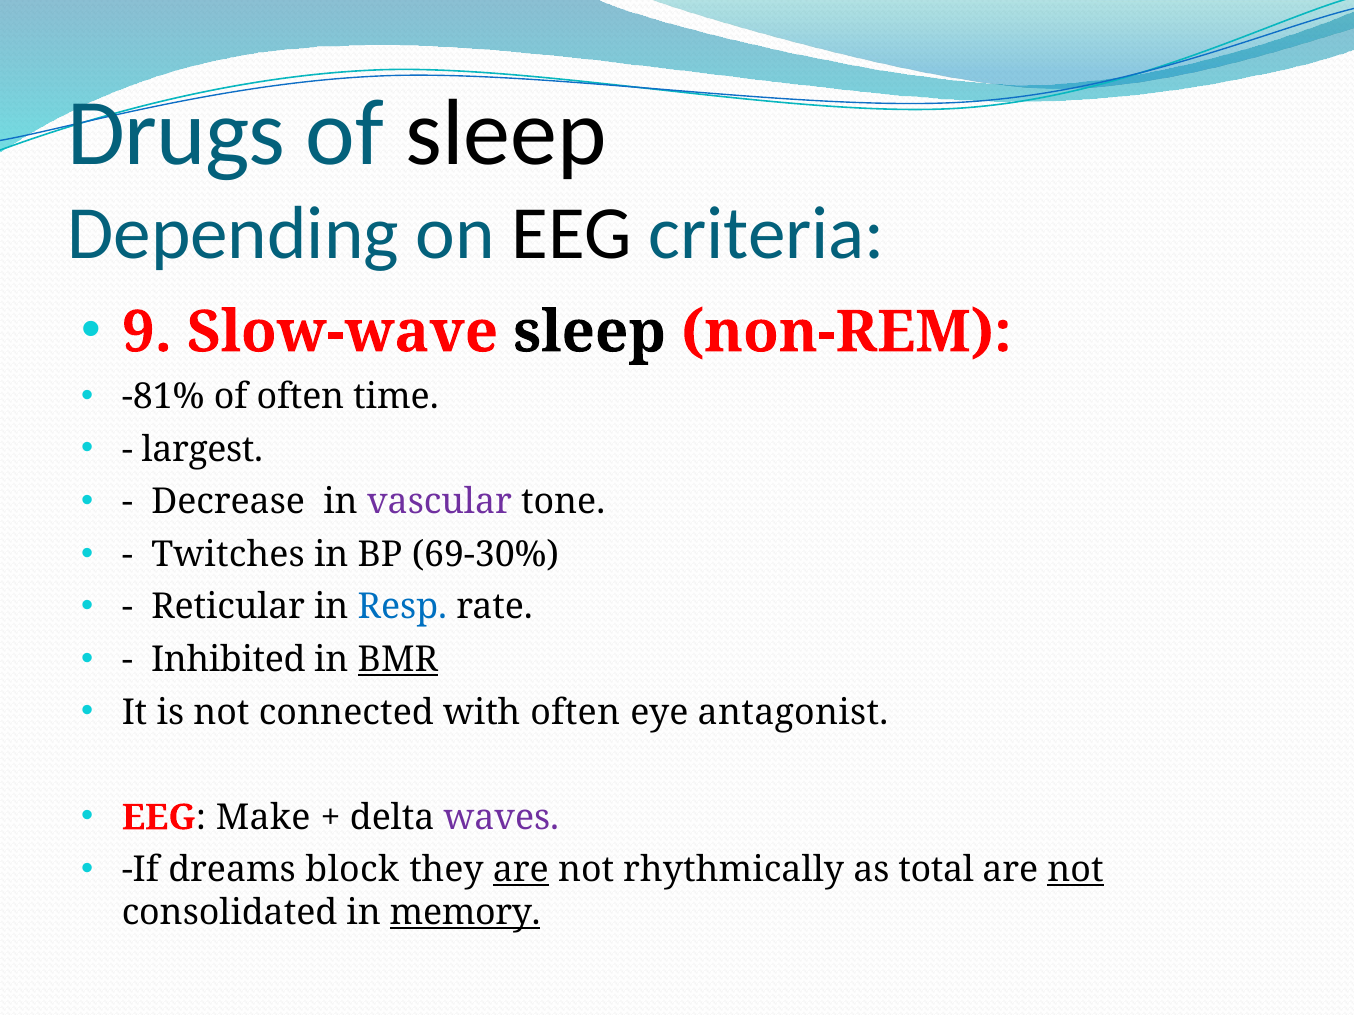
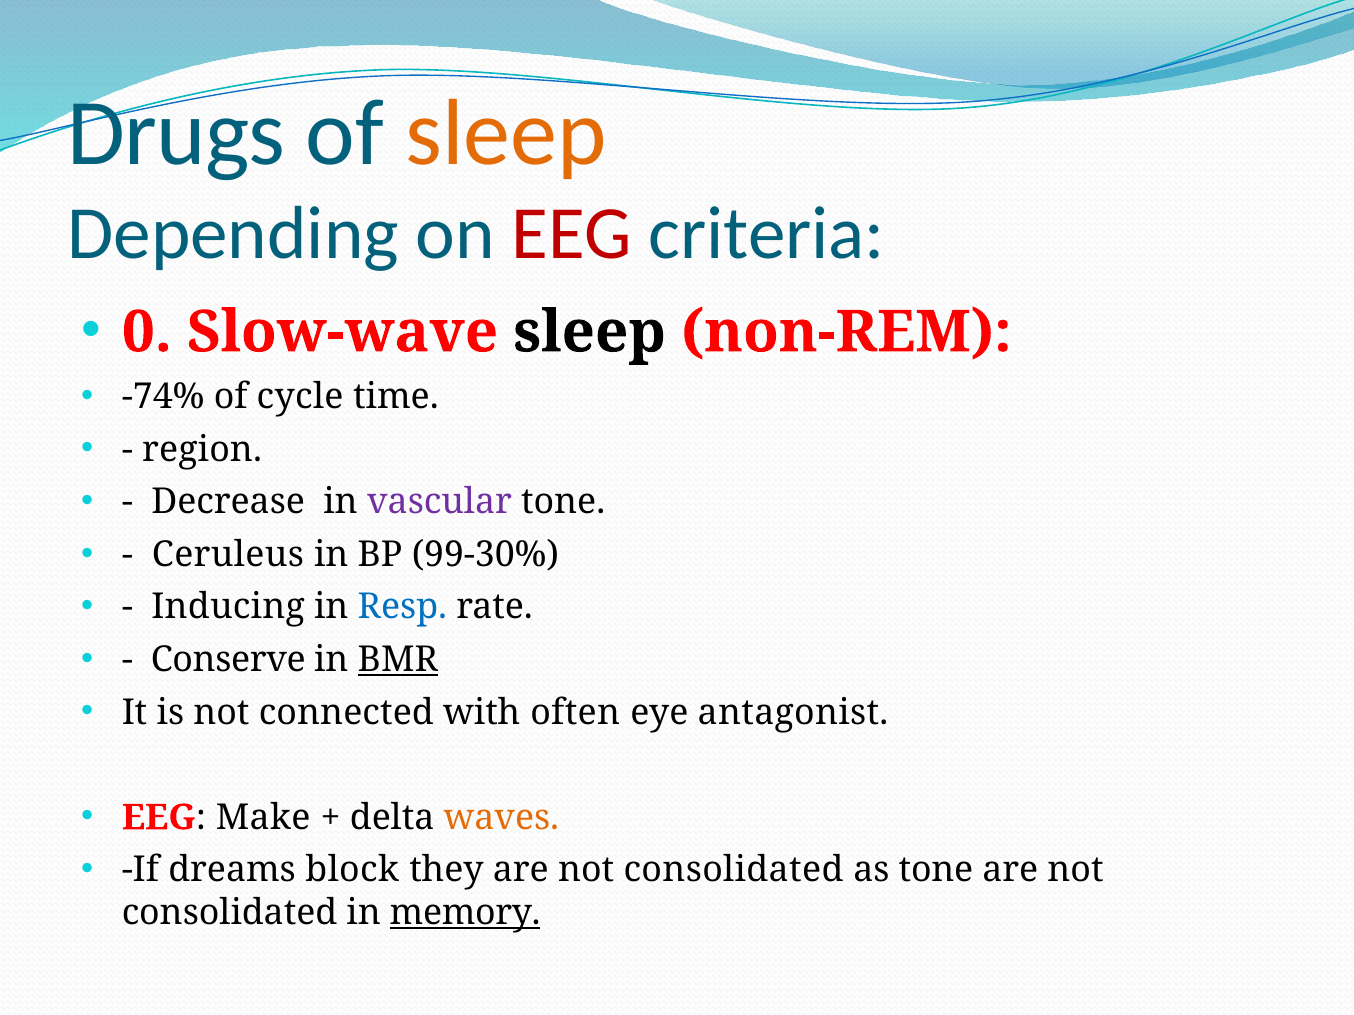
sleep colour: black -> orange (506, 133)
EEG colour: black -> red (572, 234)
9: 9 -> 0 (147, 332)
-81%: -81% -> -74% (163, 397)
of often: often -> cycle (300, 397)
largest: largest -> region (202, 450)
Twitches: Twitches -> Ceruleus (228, 555)
69-30%: 69-30% -> 99-30% (485, 555)
Reticular: Reticular -> Inducing (228, 607)
Inhibited: Inhibited -> Conserve (228, 660)
waves colour: purple -> orange (501, 818)
are underline: present -> none (521, 870)
rhythmically: rhythmically -> consolidated (734, 870)
as total: total -> tone (936, 870)
not underline: present -> none (1075, 870)
